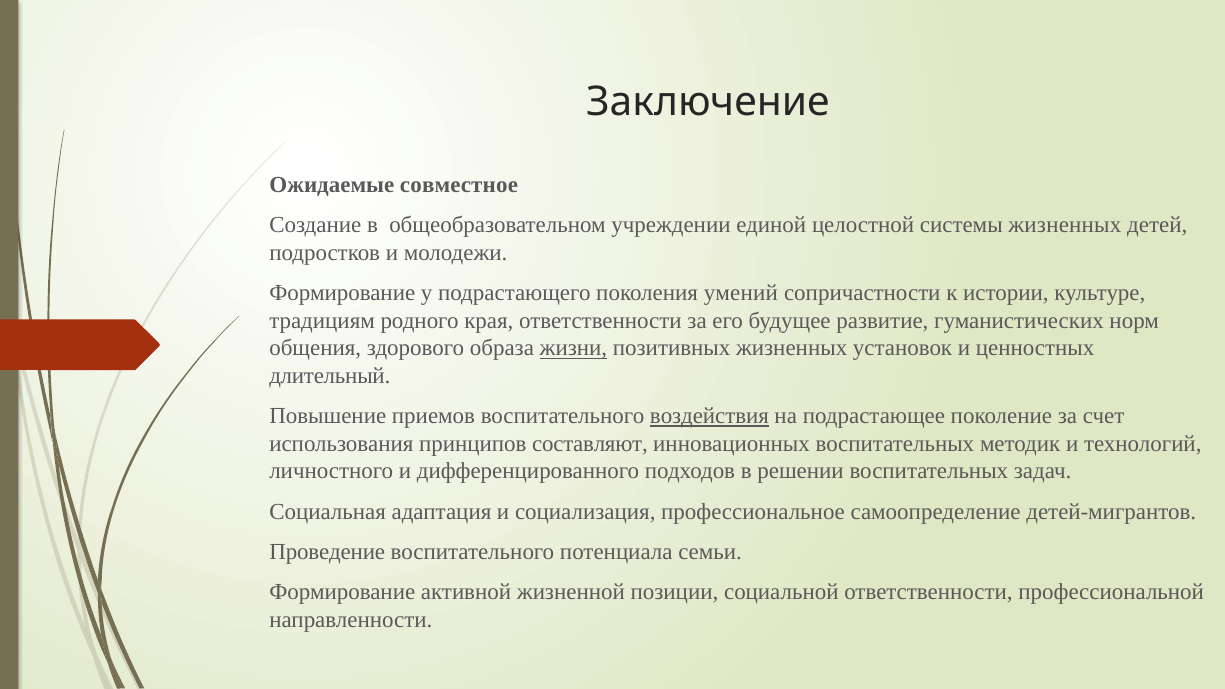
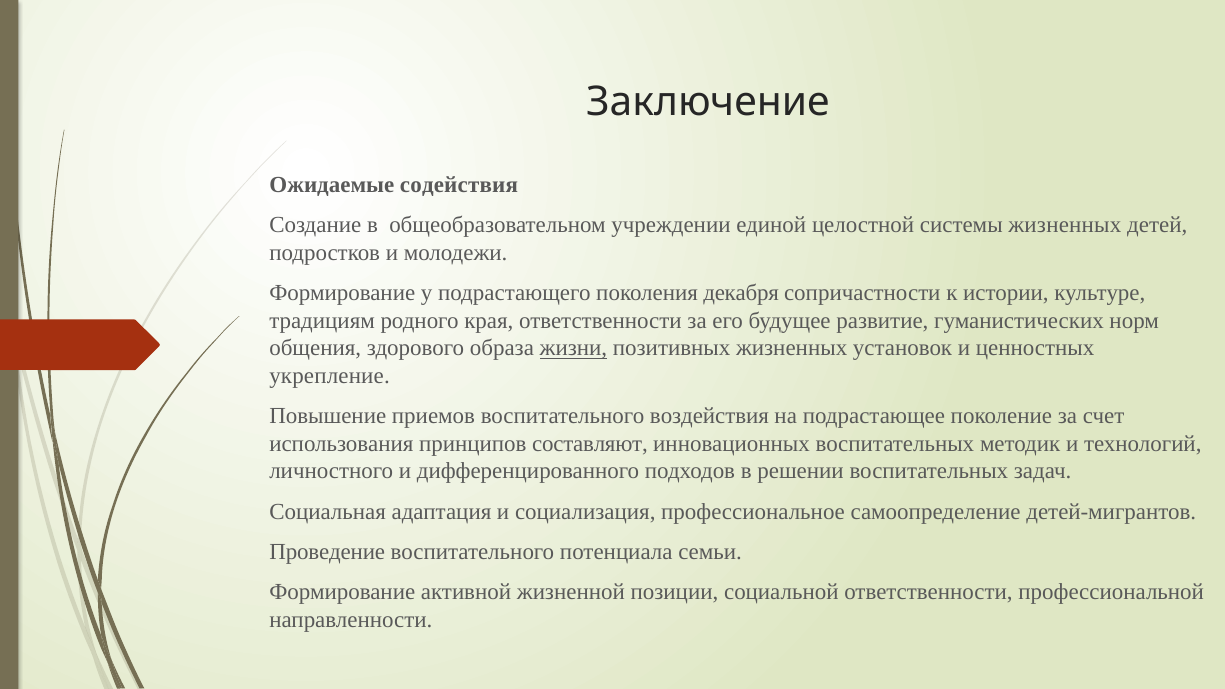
совместное: совместное -> содействия (459, 185)
умений: умений -> декабря (741, 293)
длительный: длительный -> укрепление (330, 376)
воздействия underline: present -> none (709, 416)
